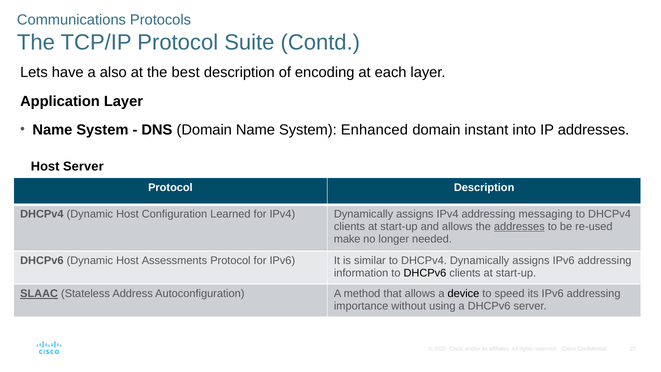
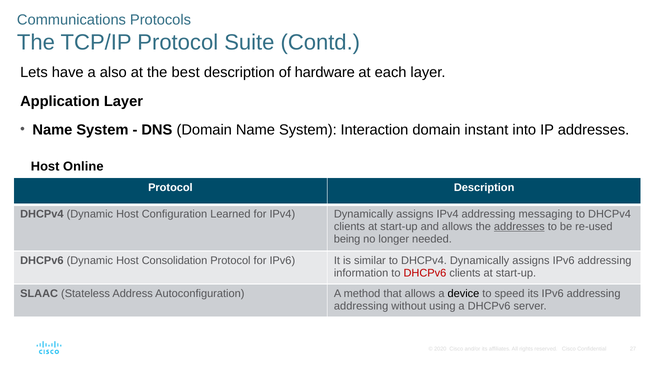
encoding: encoding -> hardware (325, 72)
Enhanced: Enhanced -> Interaction (374, 130)
Host Server: Server -> Online (83, 167)
make: make -> being (347, 239)
Assessments: Assessments -> Consolidation (175, 261)
DHCPv6 colour: black -> red (425, 273)
SLAAC underline: present -> none (39, 294)
importance: importance -> addressing (361, 306)
